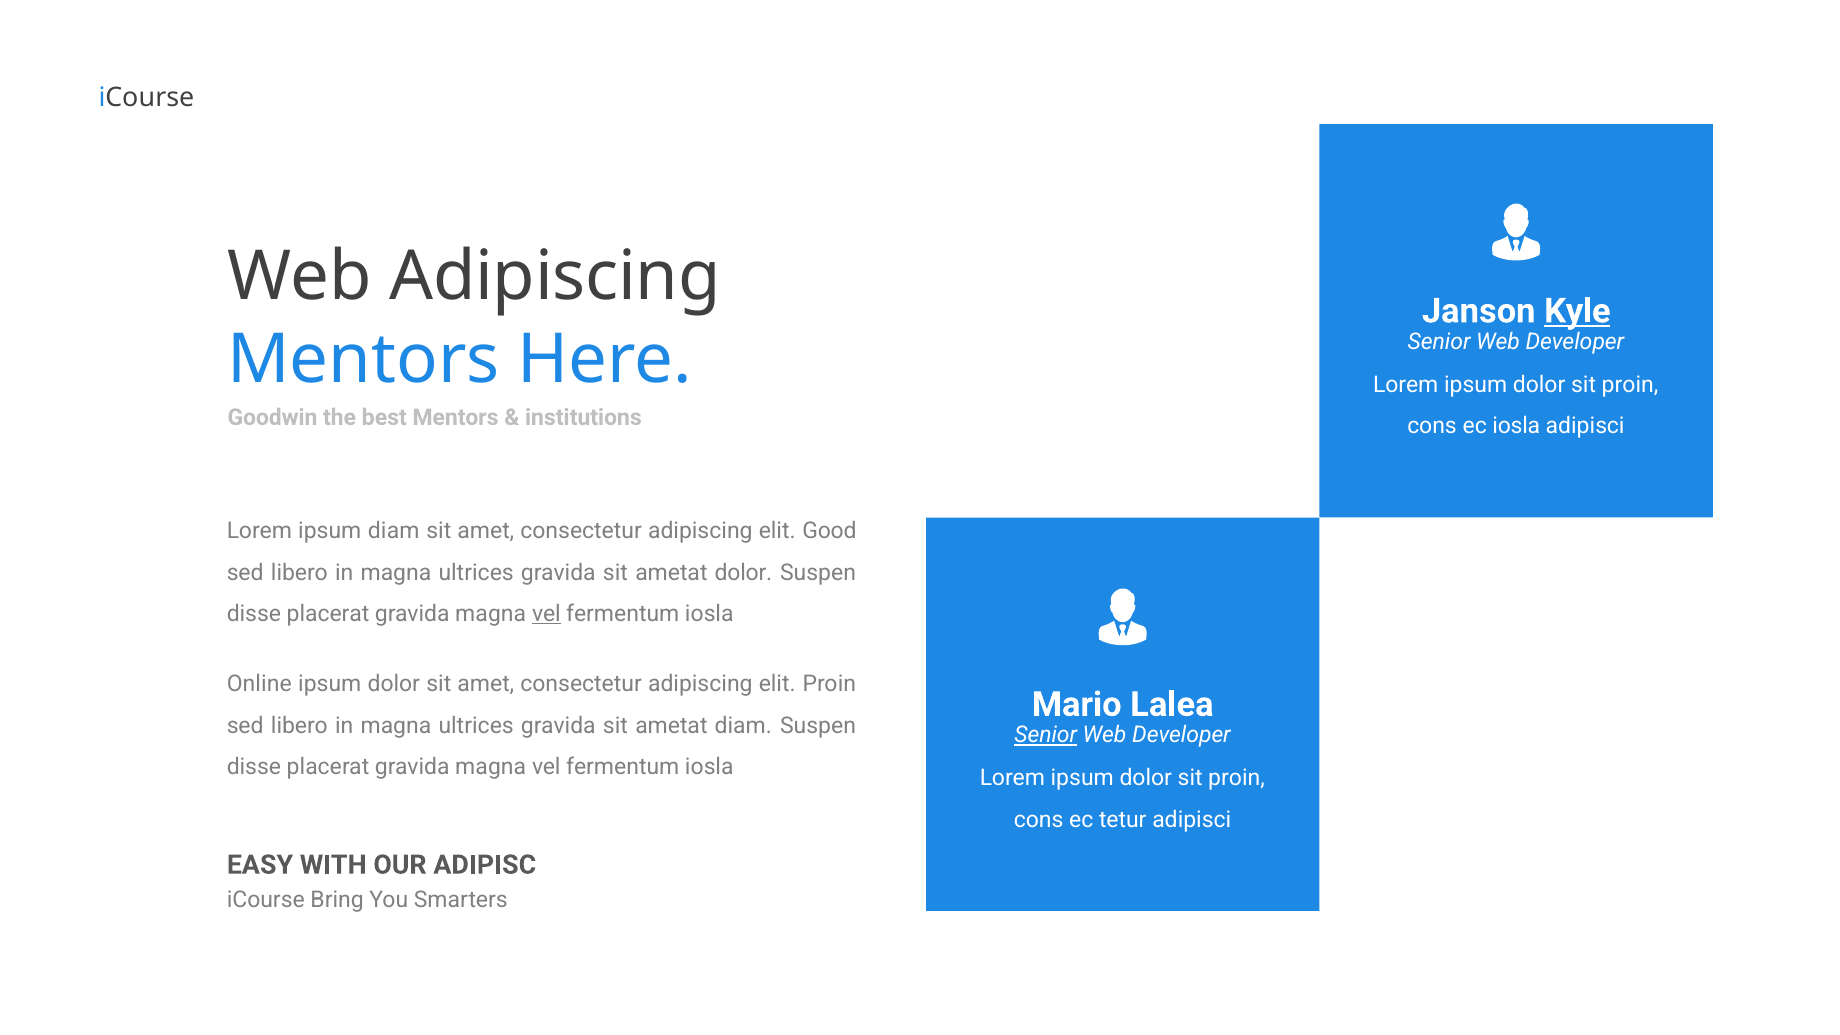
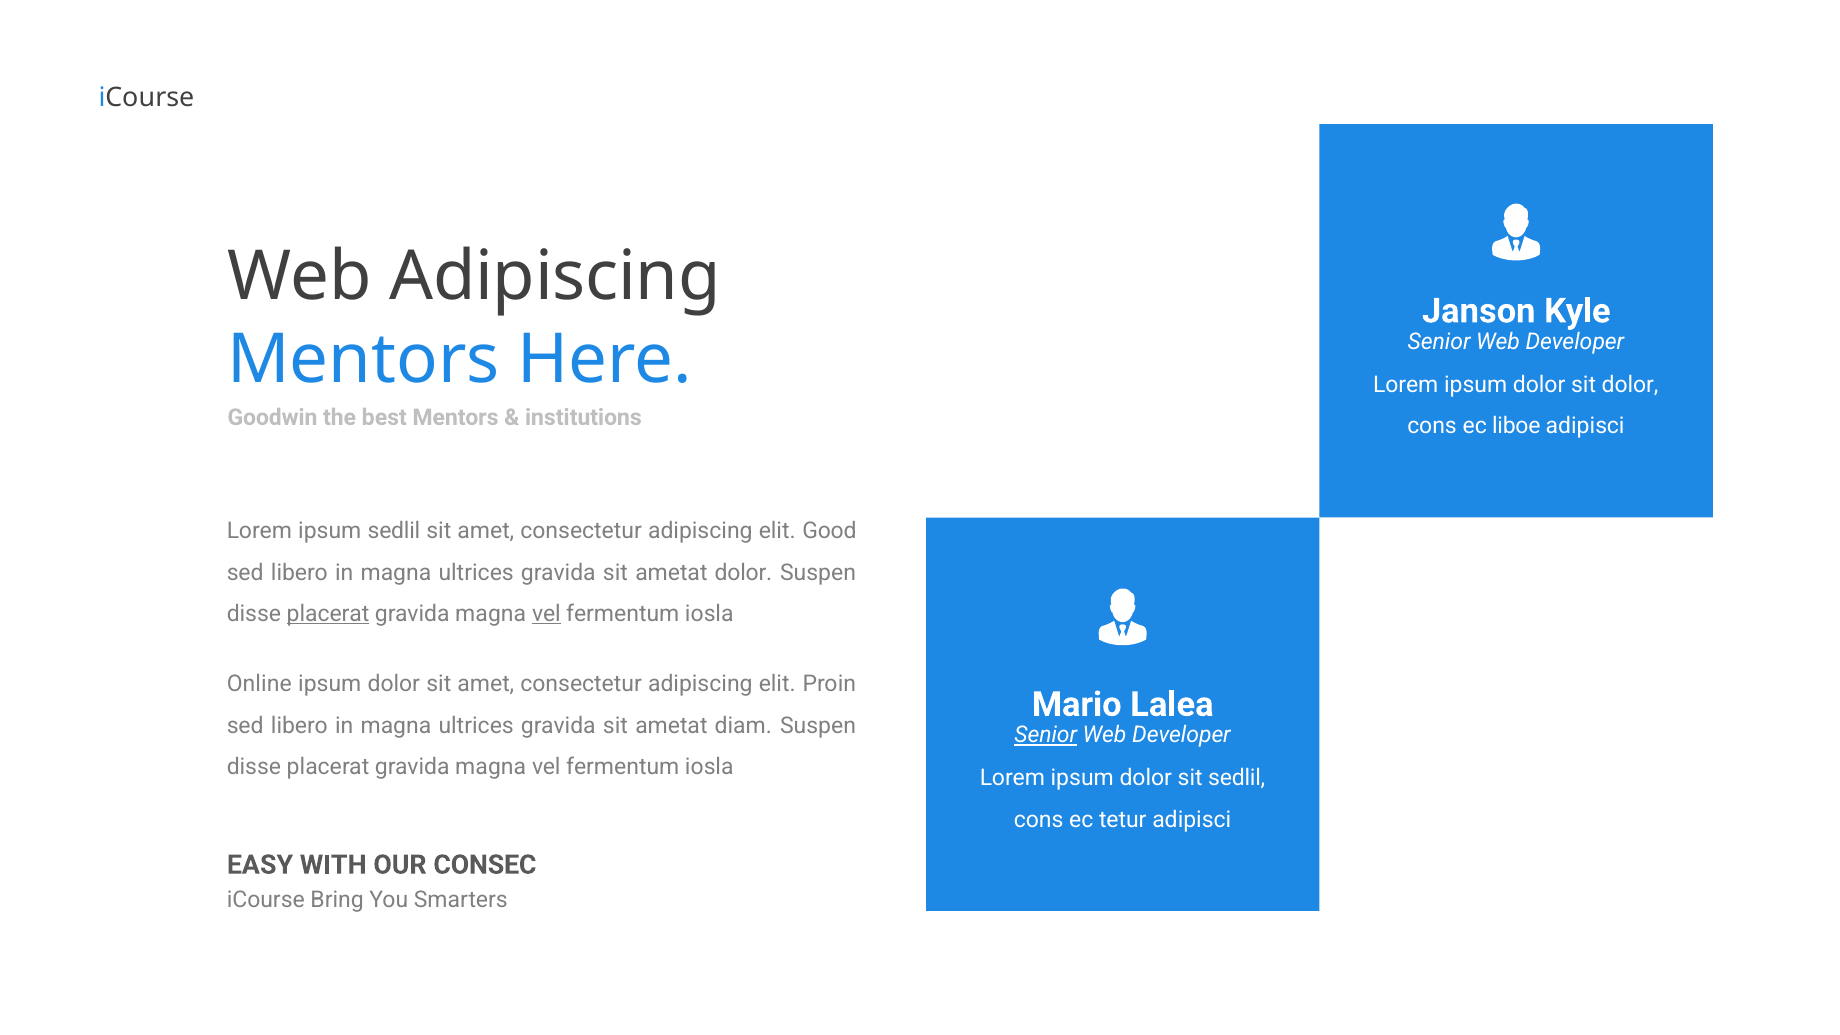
Kyle underline: present -> none (1577, 311)
proin: proin -> dolor (1630, 385)
ec iosla: iosla -> liboe (1516, 426)
ipsum diam: diam -> sedlil (394, 531)
placerat underline: none -> present (328, 614)
proin: proin -> sedlil (1237, 778)
ADIPISC: ADIPISC -> CONSEC (485, 865)
